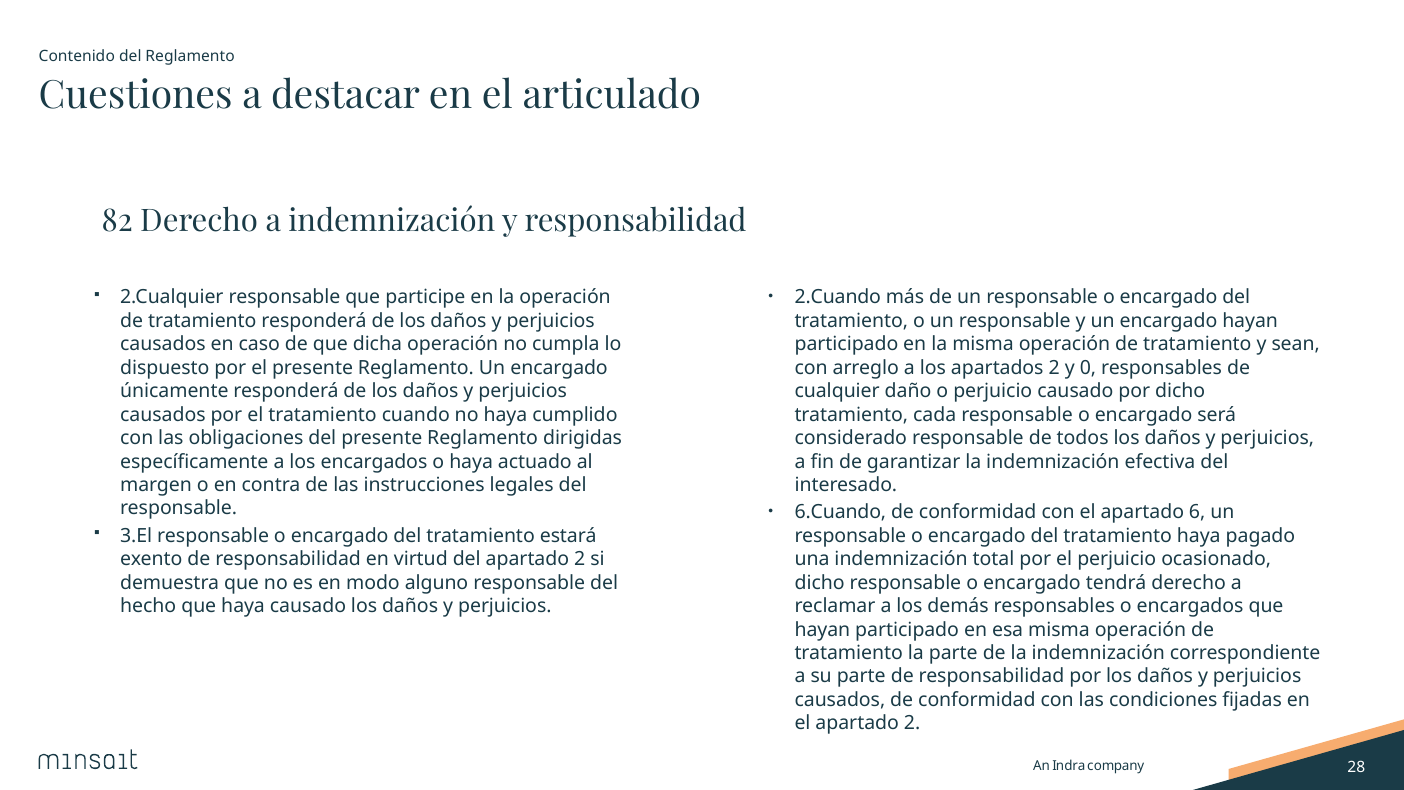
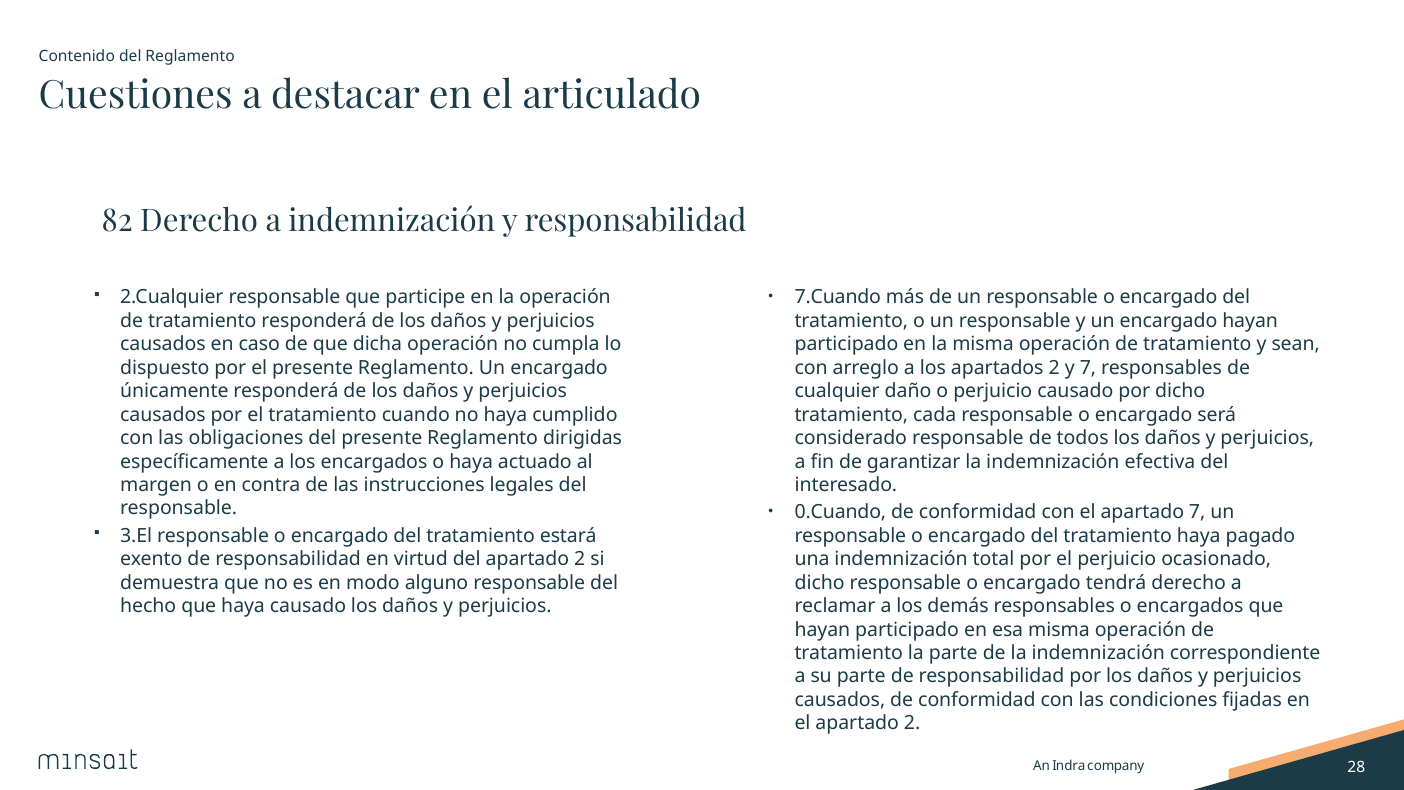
2.Cuando: 2.Cuando -> 7.Cuando (838, 297)
y 0: 0 -> 7 (1088, 368)
6.Cuando: 6.Cuando -> 0.Cuando (840, 512)
apartado 6: 6 -> 7 (1197, 512)
